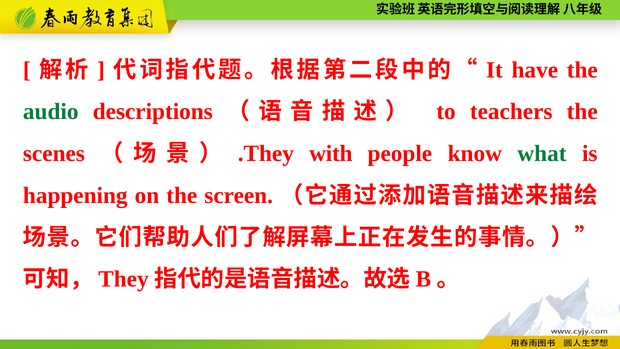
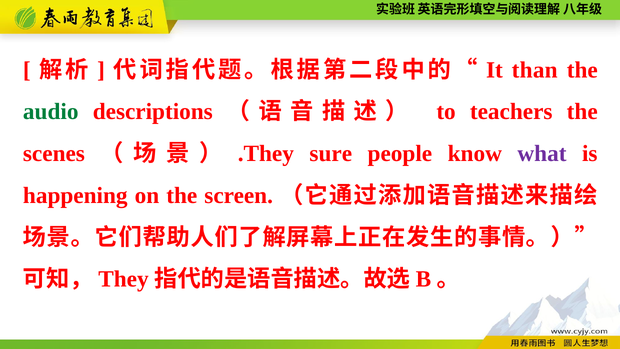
have: have -> than (535, 70)
with: with -> sure (331, 154)
what colour: green -> purple (542, 154)
